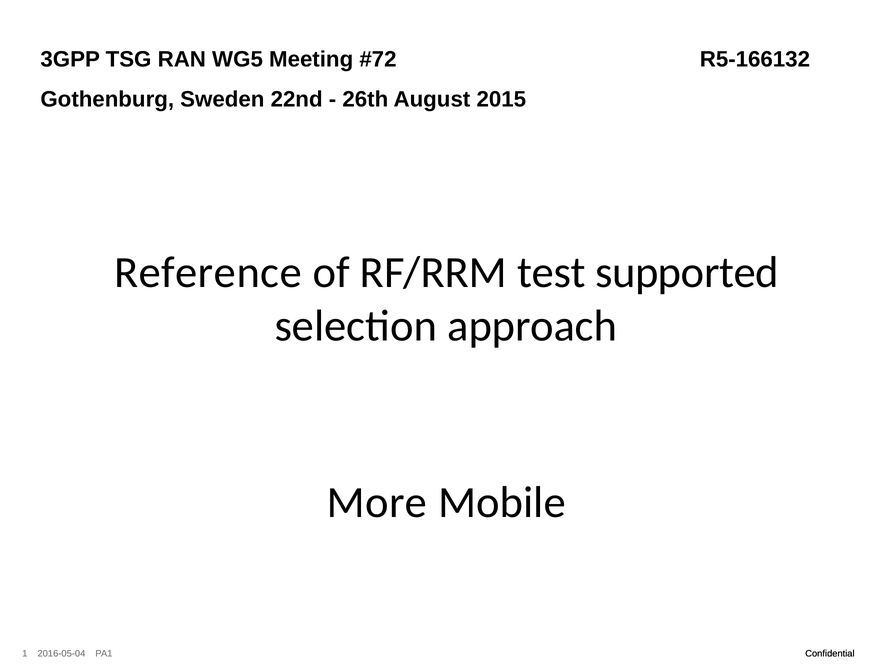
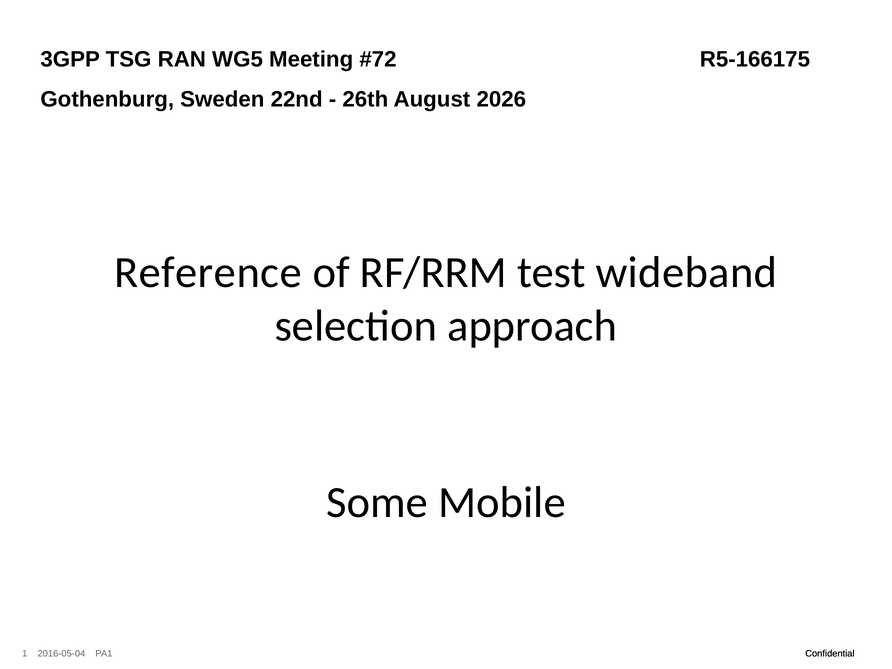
R5-166132: R5-166132 -> R5-166175 (755, 59)
2015: 2015 -> 2026 (501, 99)
supported: supported -> wideband (686, 272)
More: More -> Some (377, 503)
